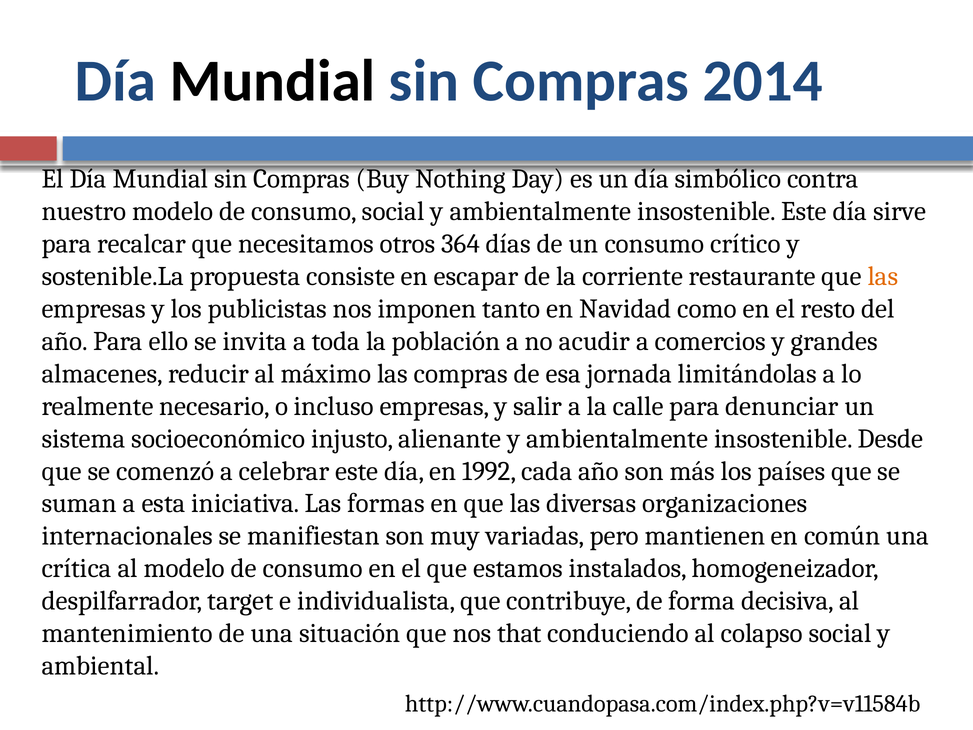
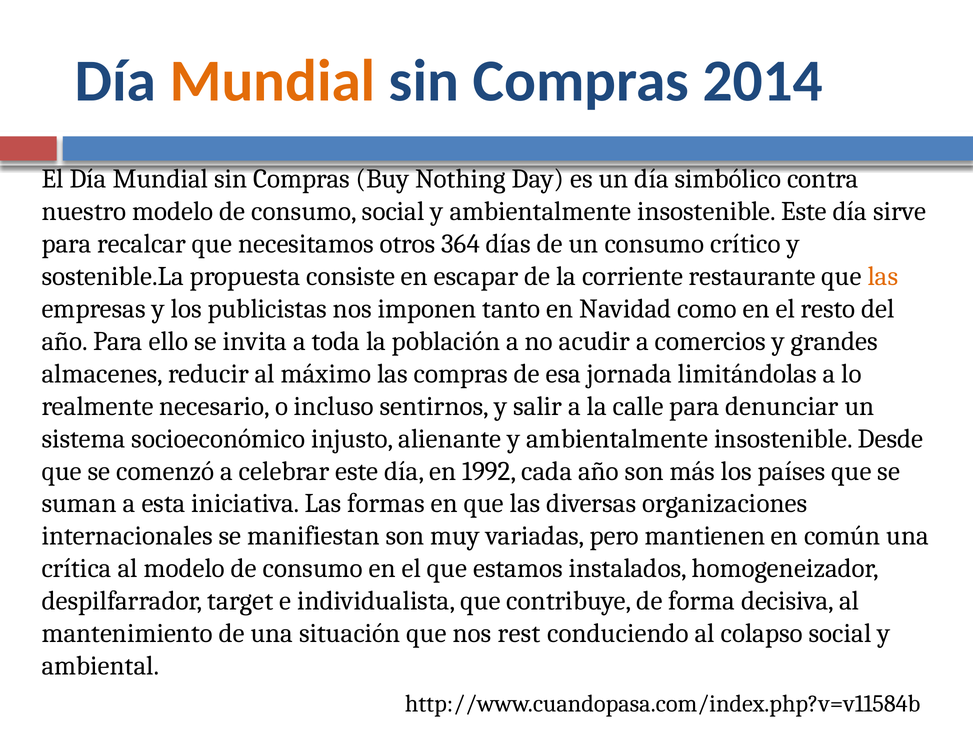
Mundial colour: black -> orange (273, 81)
incluso empresas: empresas -> sentirnos (434, 406)
that: that -> rest (519, 633)
